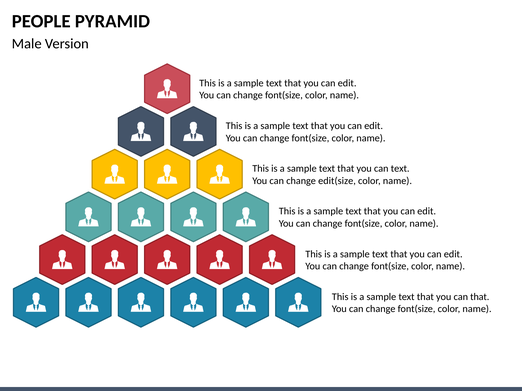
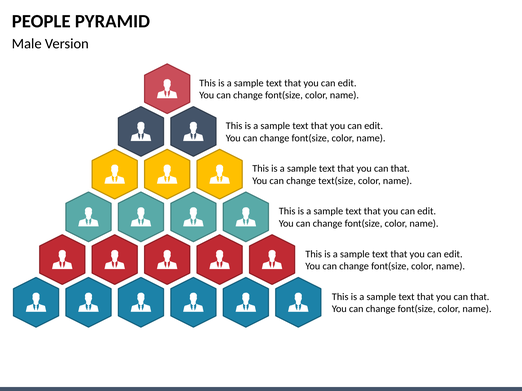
text: text -> that (400, 169)
edit(size: edit(size -> text(size (337, 181)
